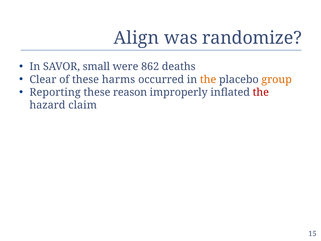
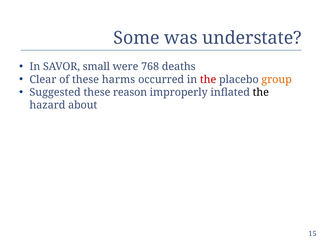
Align: Align -> Some (136, 38)
randomize: randomize -> understate (252, 38)
862: 862 -> 768 (150, 67)
the colour: orange -> red (208, 79)
Reporting: Reporting -> Suggested (55, 92)
the colour: red -> black (261, 92)
claim: claim -> about (83, 105)
